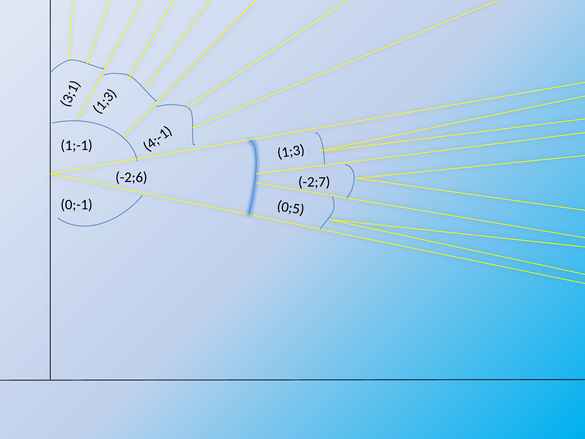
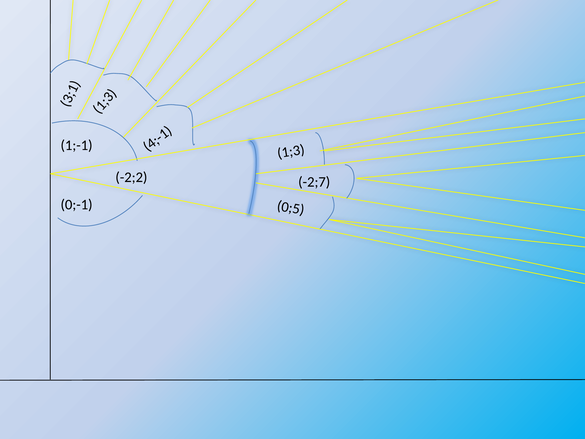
-2;6: -2;6 -> -2;2 (131, 177)
